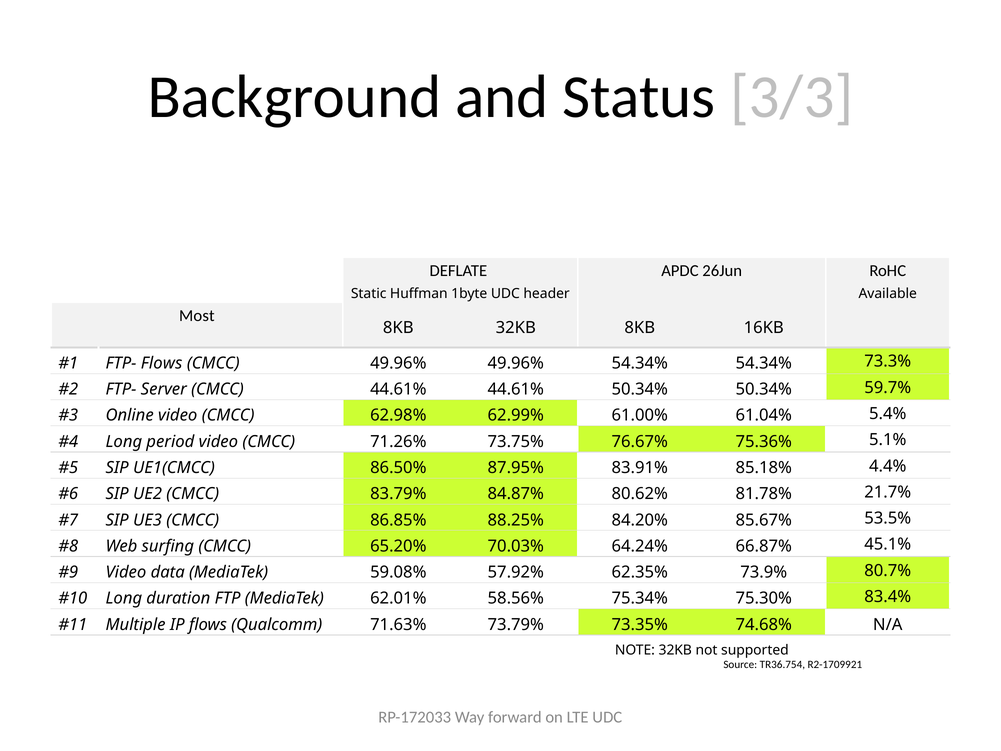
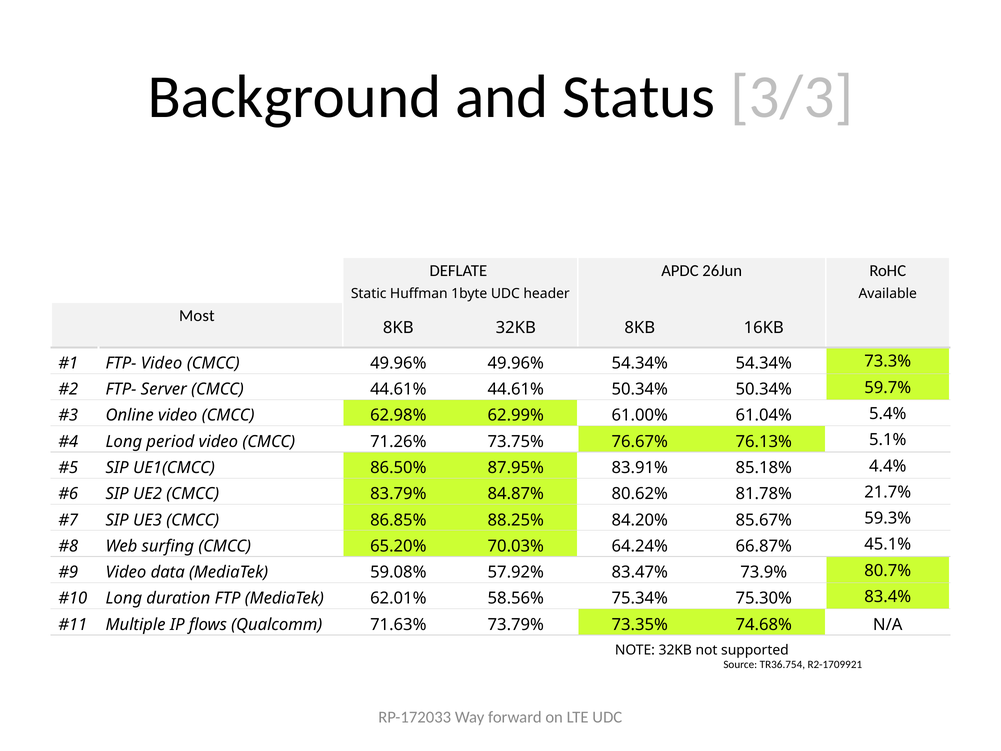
FTP- Flows: Flows -> Video (162, 363)
75.36%: 75.36% -> 76.13% (764, 441)
53.5%: 53.5% -> 59.3% (888, 518)
62.35%: 62.35% -> 83.47% (640, 572)
